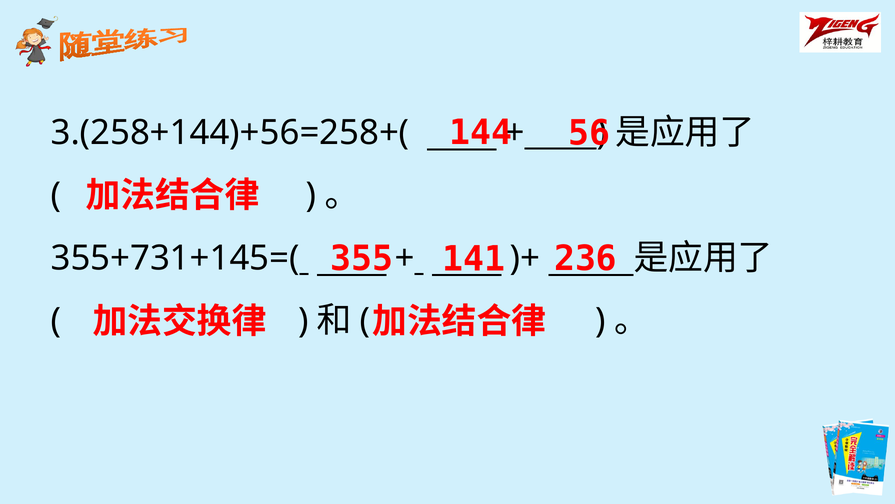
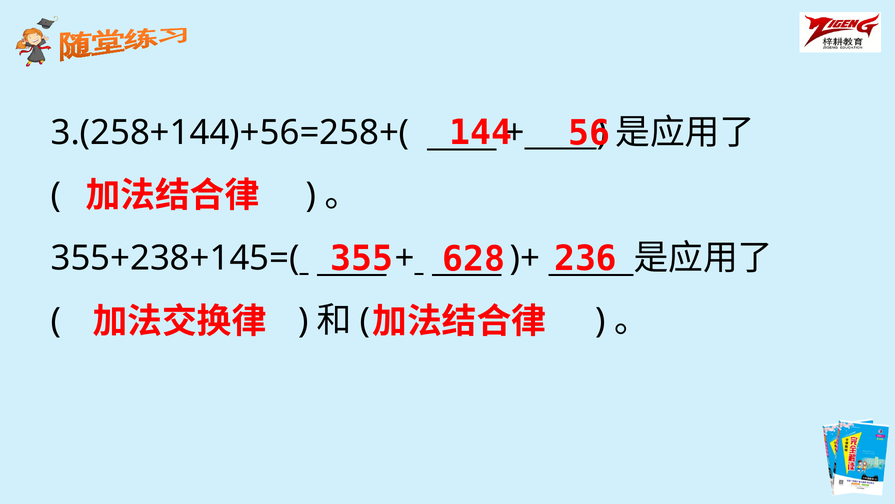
141: 141 -> 628 (474, 259)
355+731+145=(: 355+731+145=( -> 355+238+145=( (175, 258)
